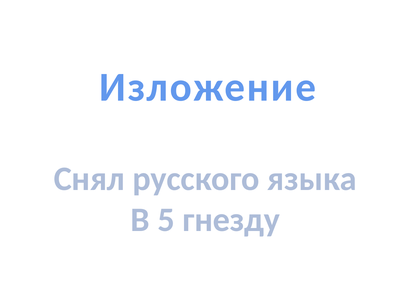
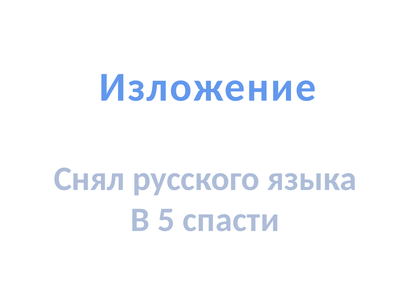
гнезду: гнезду -> спасти (231, 220)
